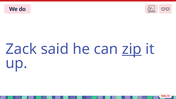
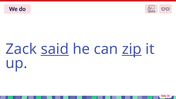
said underline: none -> present (55, 49)
